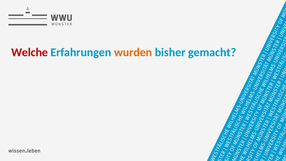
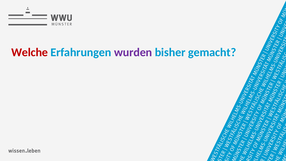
wurden colour: orange -> purple (133, 52)
